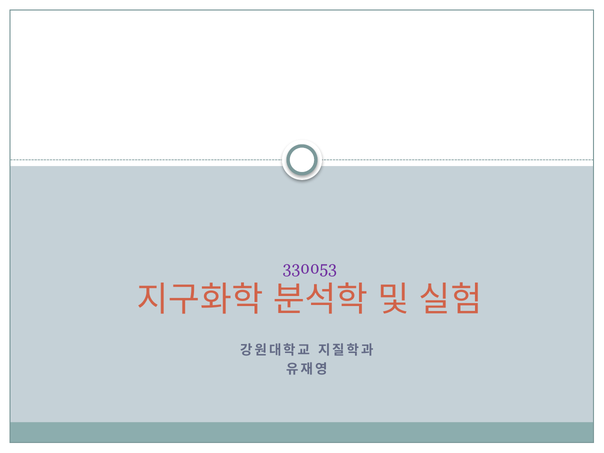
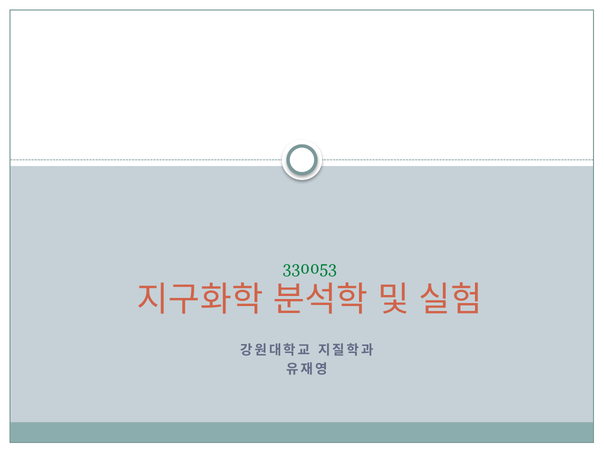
330053 colour: purple -> green (310, 269)
